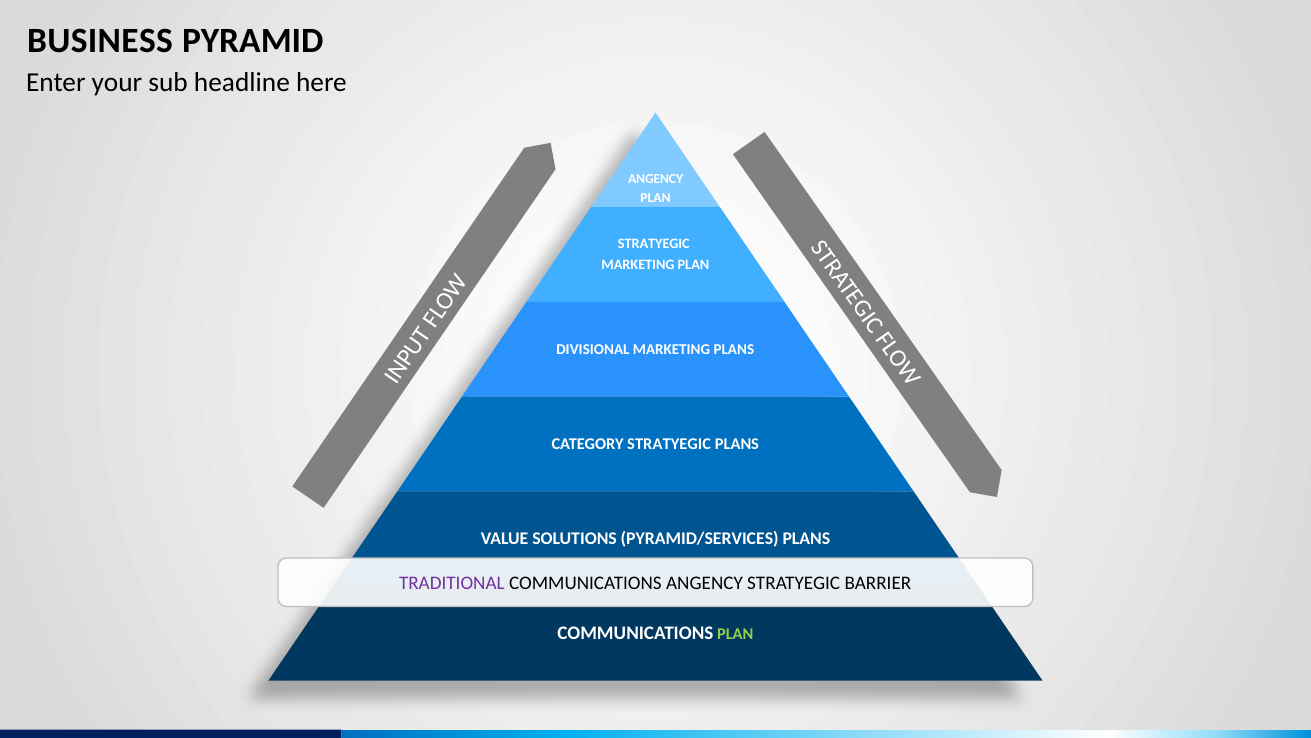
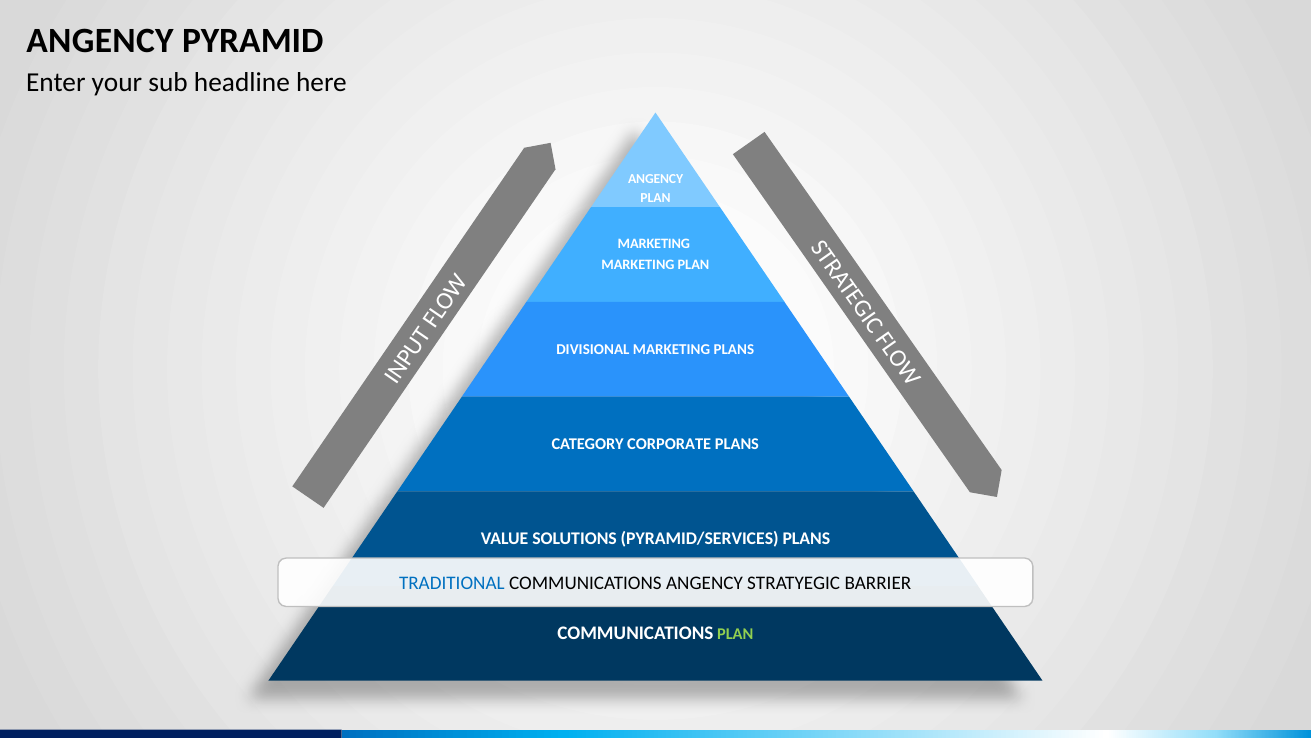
BUSINESS: BUSINESS -> ANGENCY (100, 40)
STRATYEGIC: STRATYEGIC -> MARKETING (654, 244)
CATEGORY STRATYEGIC: STRATYEGIC -> CORPORATE (669, 444)
TRADITIONAL colour: purple -> blue (452, 583)
